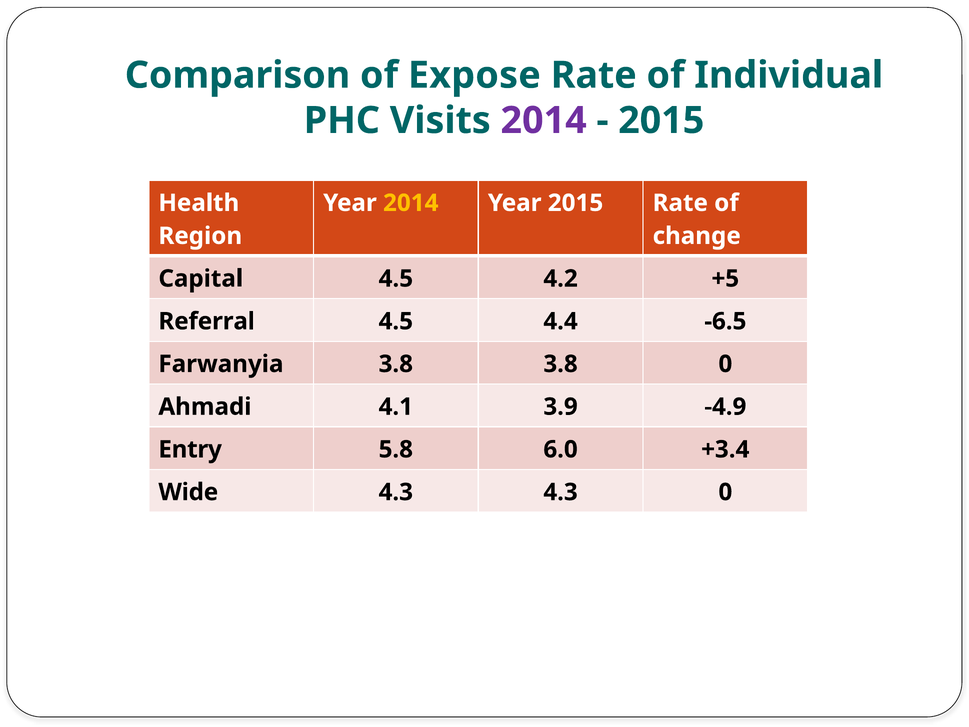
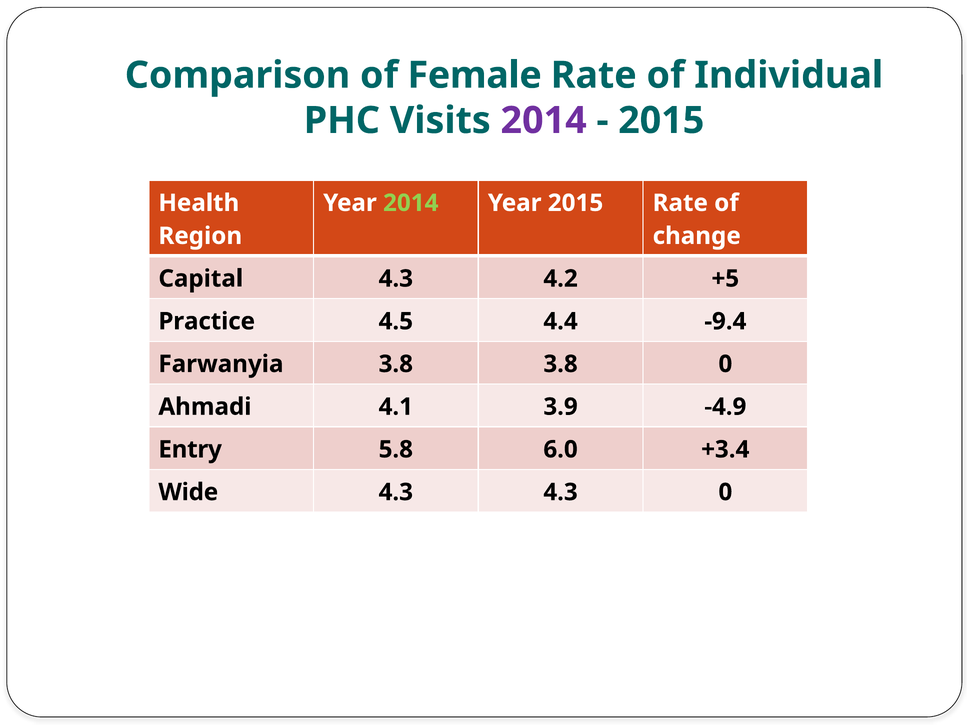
Expose: Expose -> Female (475, 75)
2014 colour: yellow -> light green (411, 203)
Capital 4.5: 4.5 -> 4.3 (396, 279)
Referral: Referral -> Practice (207, 321)
-6.5: -6.5 -> -9.4 (725, 321)
